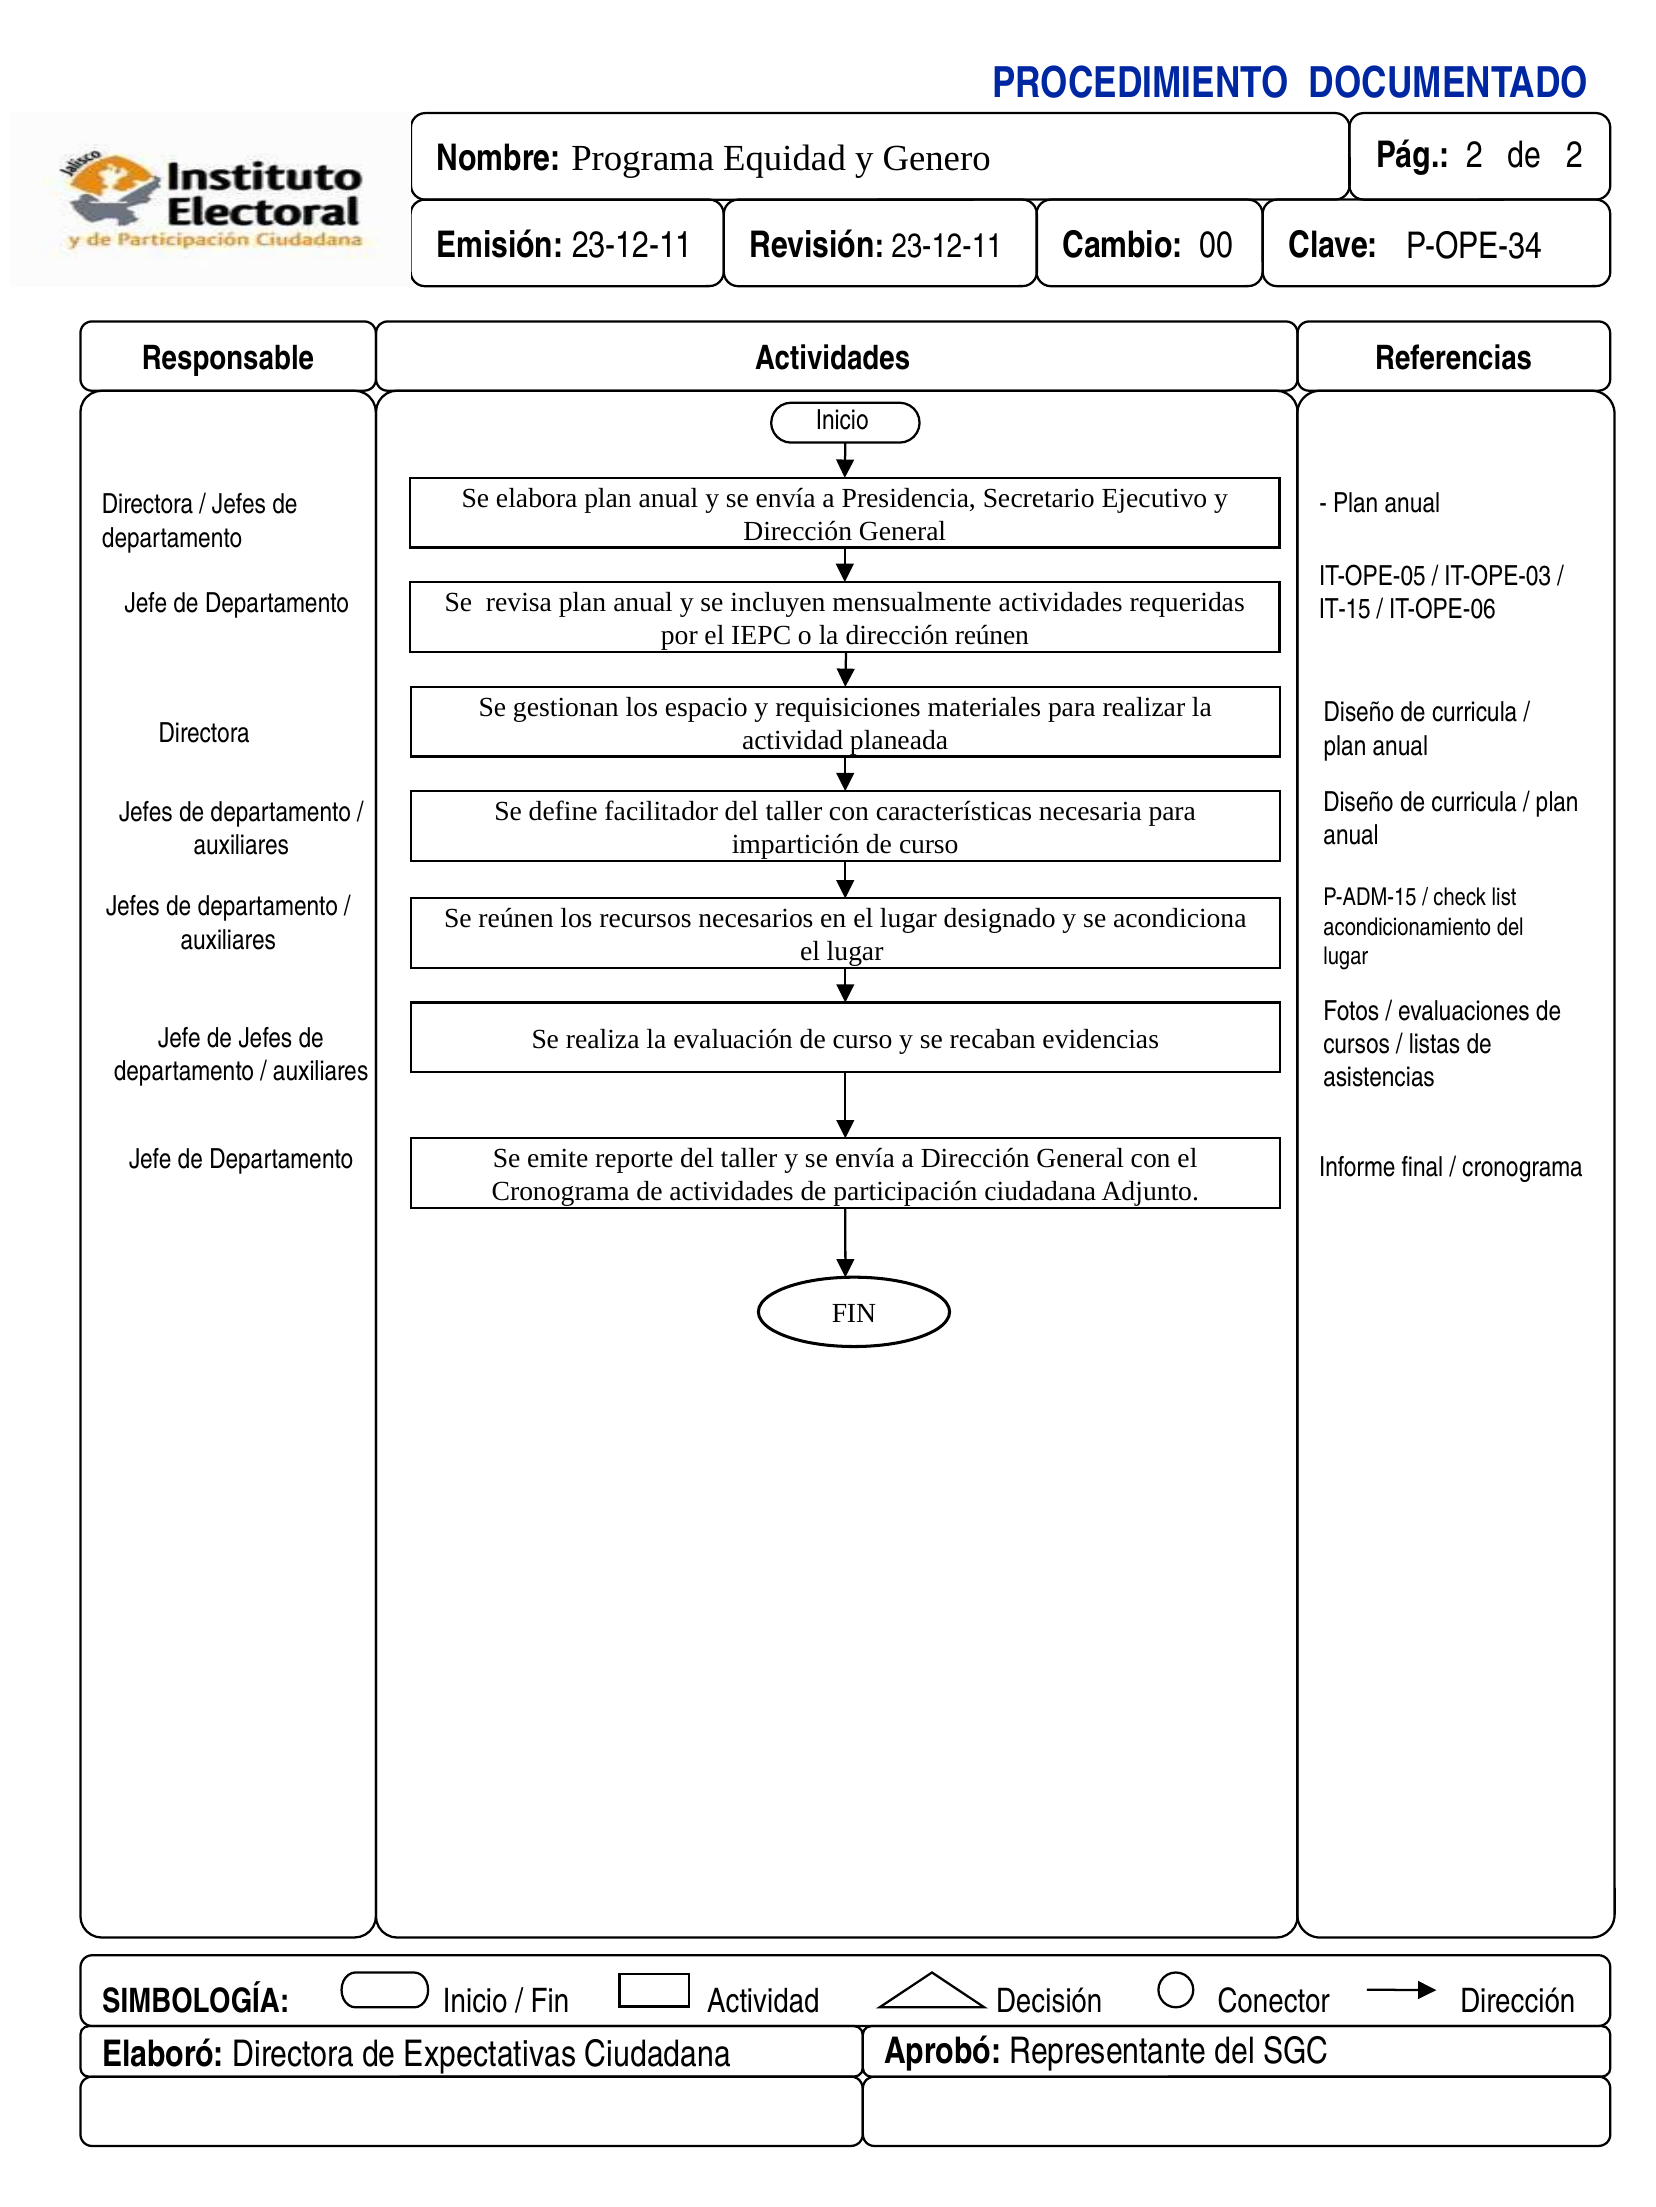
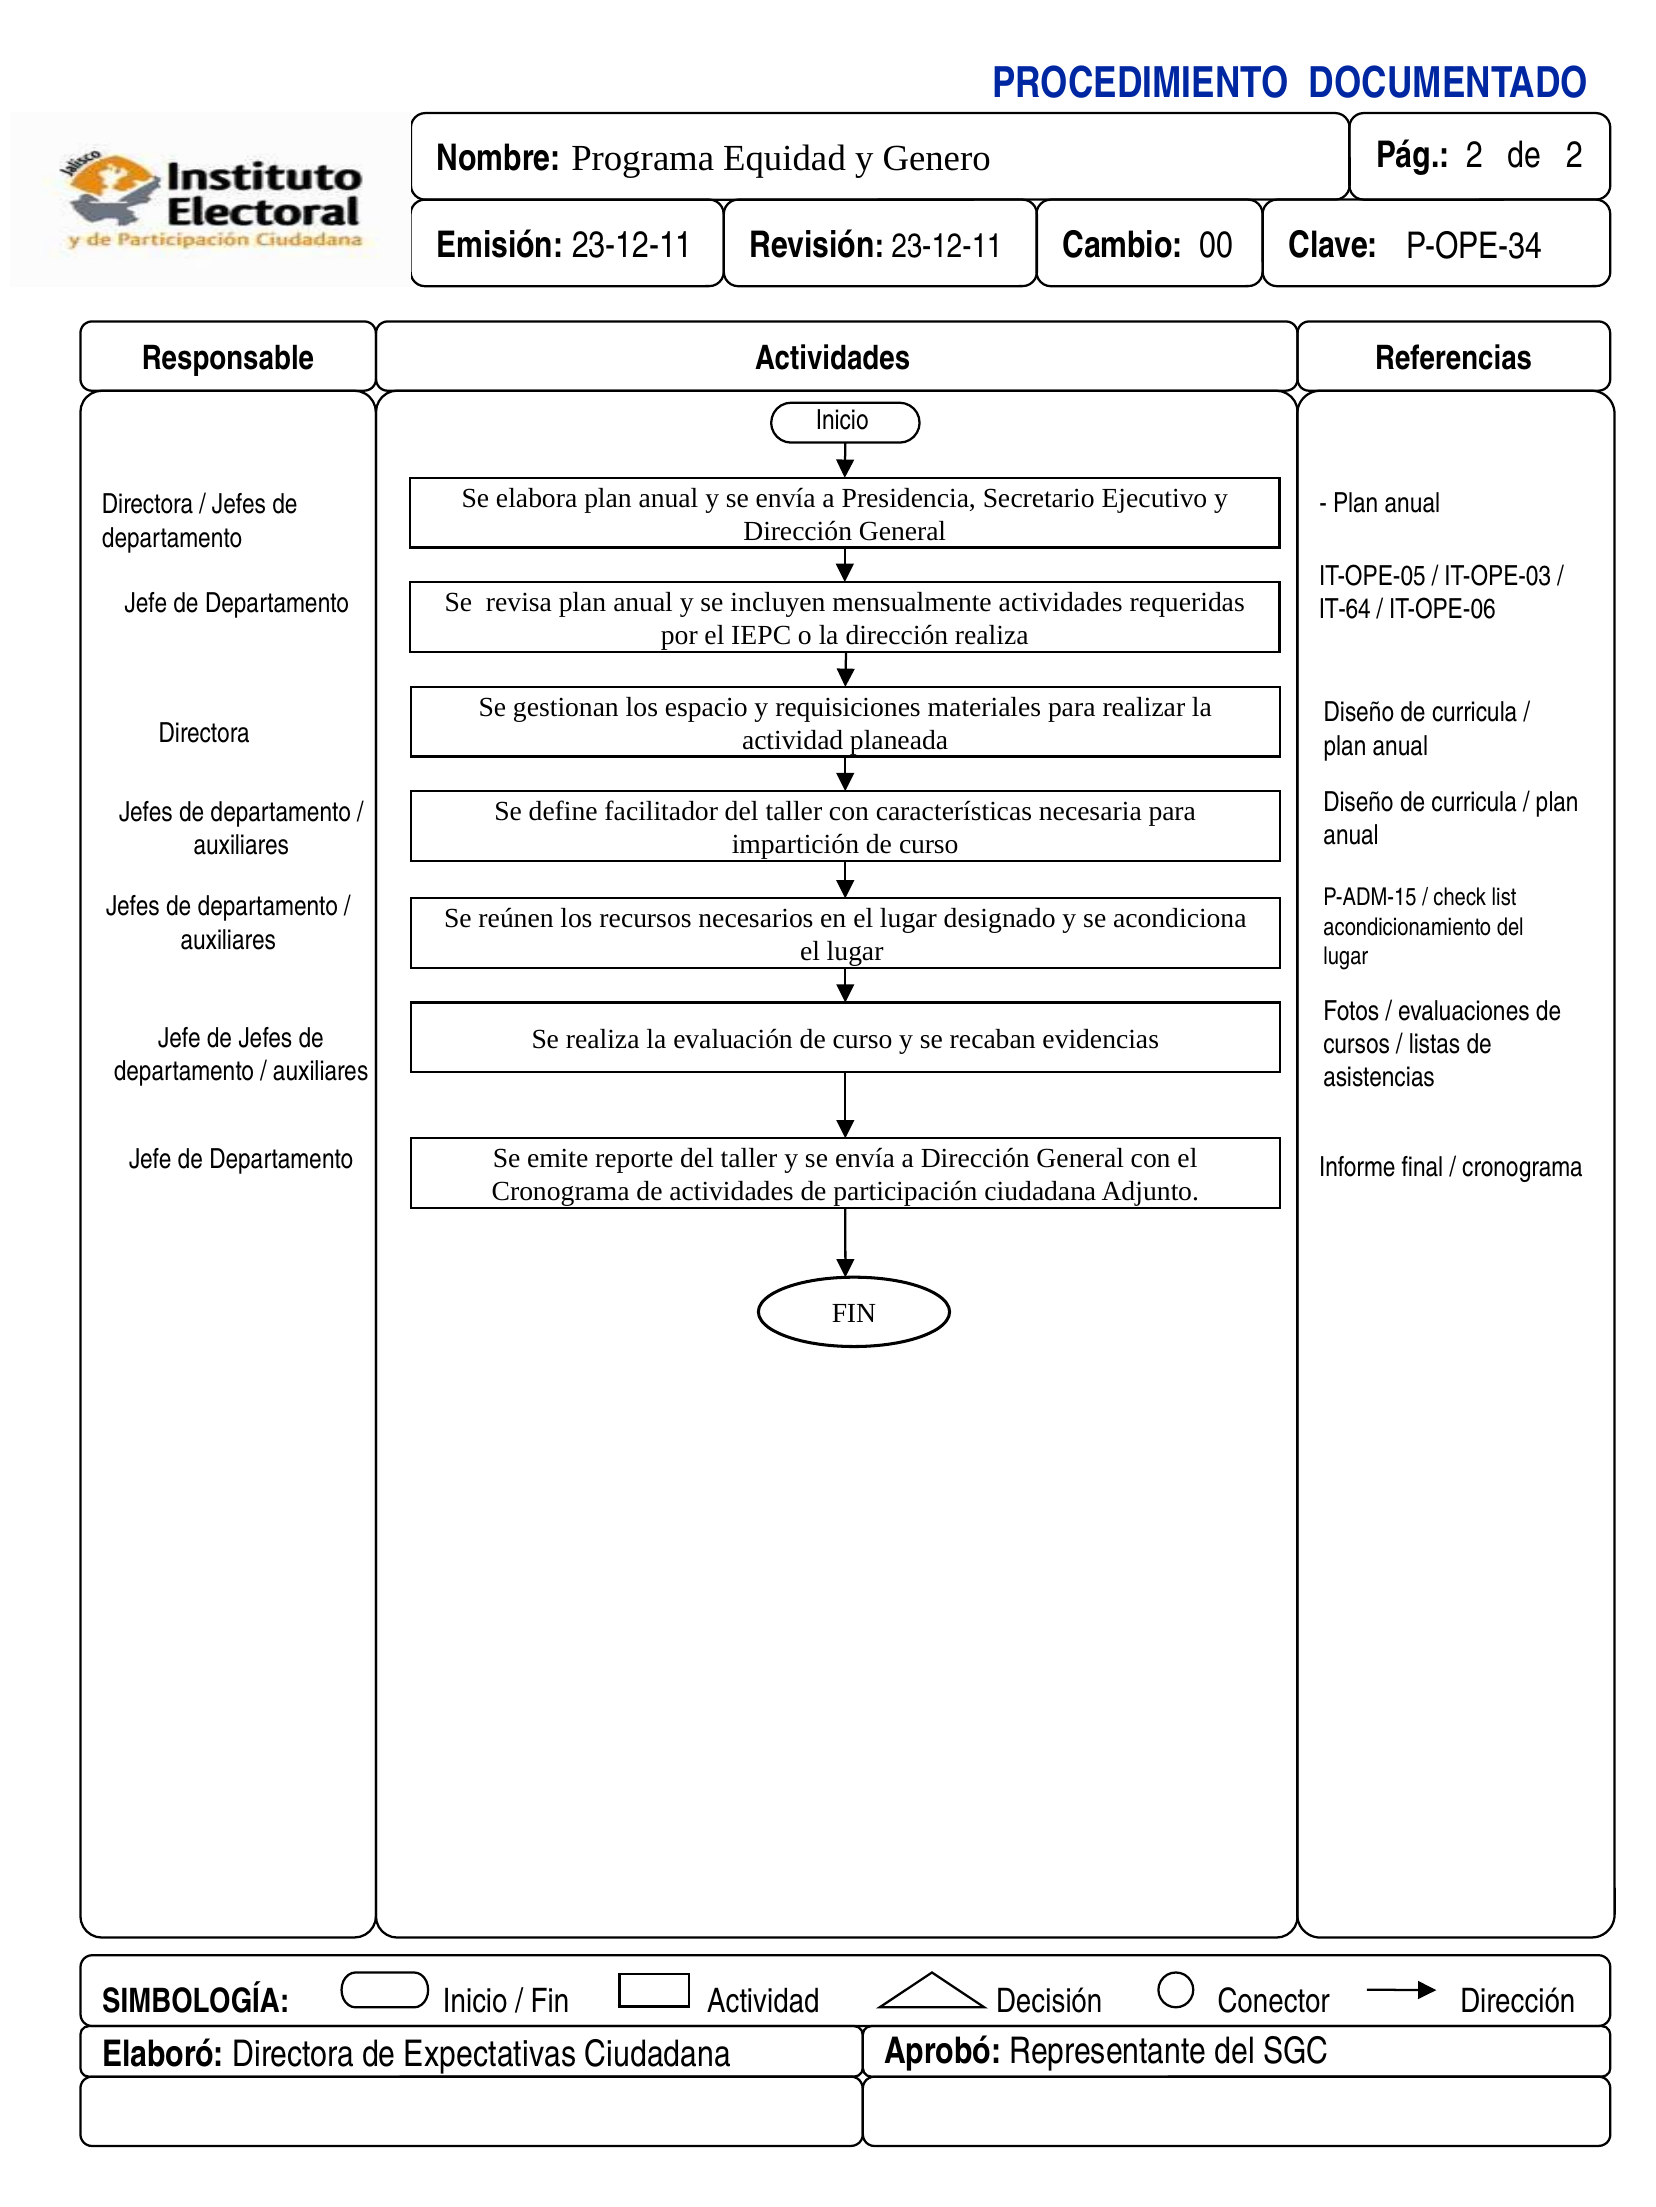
IT-15: IT-15 -> IT-64 (1345, 610)
dirección reúnen: reúnen -> realiza (992, 636)
